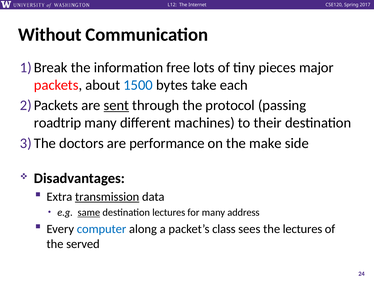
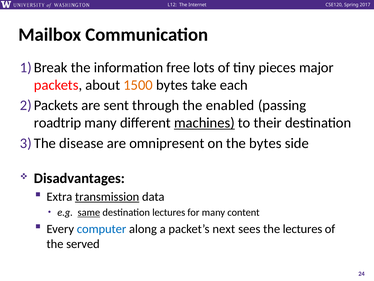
Without: Without -> Mailbox (50, 35)
1500 colour: blue -> orange (138, 85)
sent underline: present -> none (116, 105)
protocol: protocol -> enabled (230, 105)
machines underline: none -> present (204, 123)
doctors: doctors -> disease (81, 143)
performance: performance -> omnipresent (167, 143)
the make: make -> bytes (265, 143)
address: address -> content (243, 212)
class: class -> next (224, 229)
